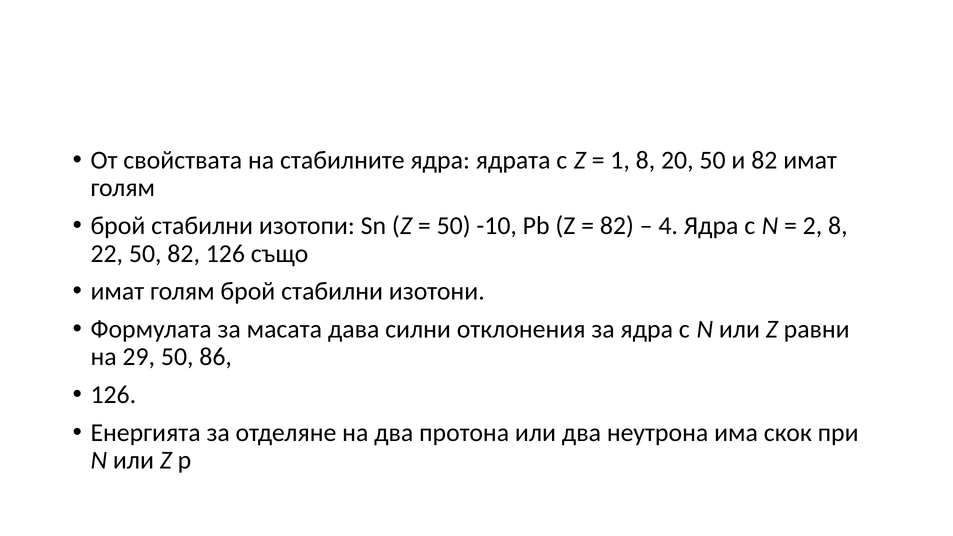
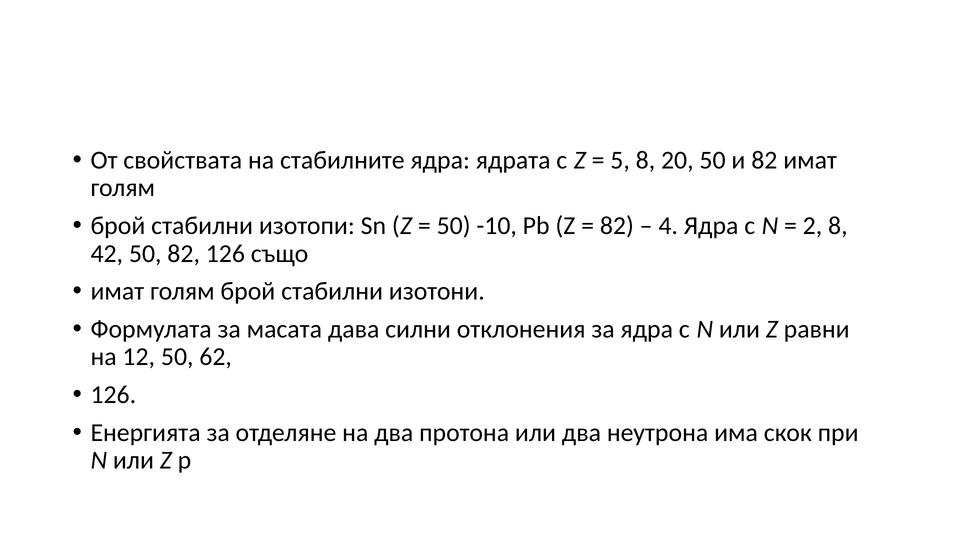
1: 1 -> 5 (620, 160)
22: 22 -> 42 (107, 254)
29: 29 -> 12 (139, 357)
86: 86 -> 62 (216, 357)
